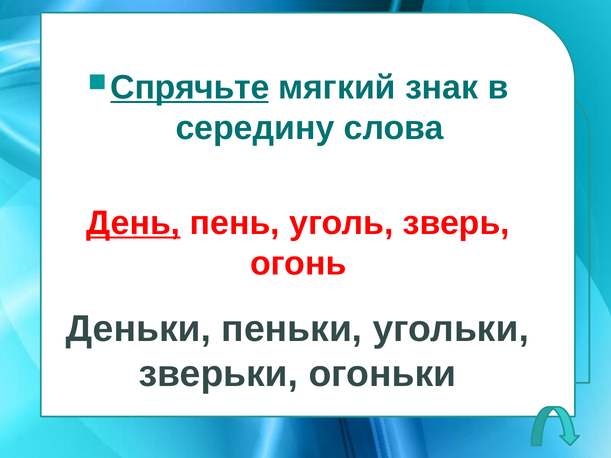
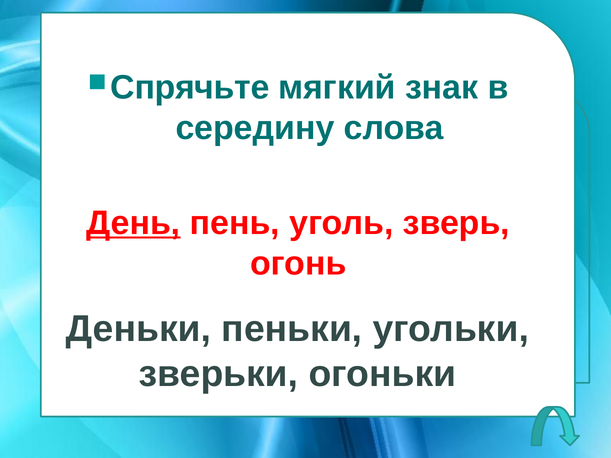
Спрячьте underline: present -> none (190, 87)
